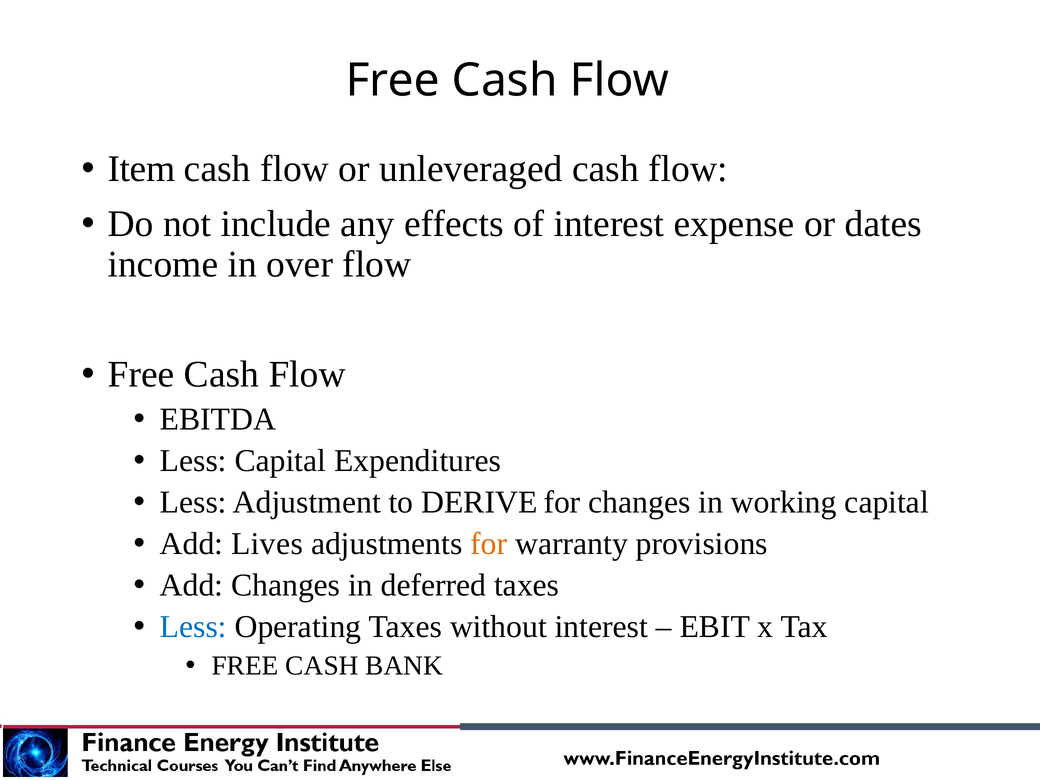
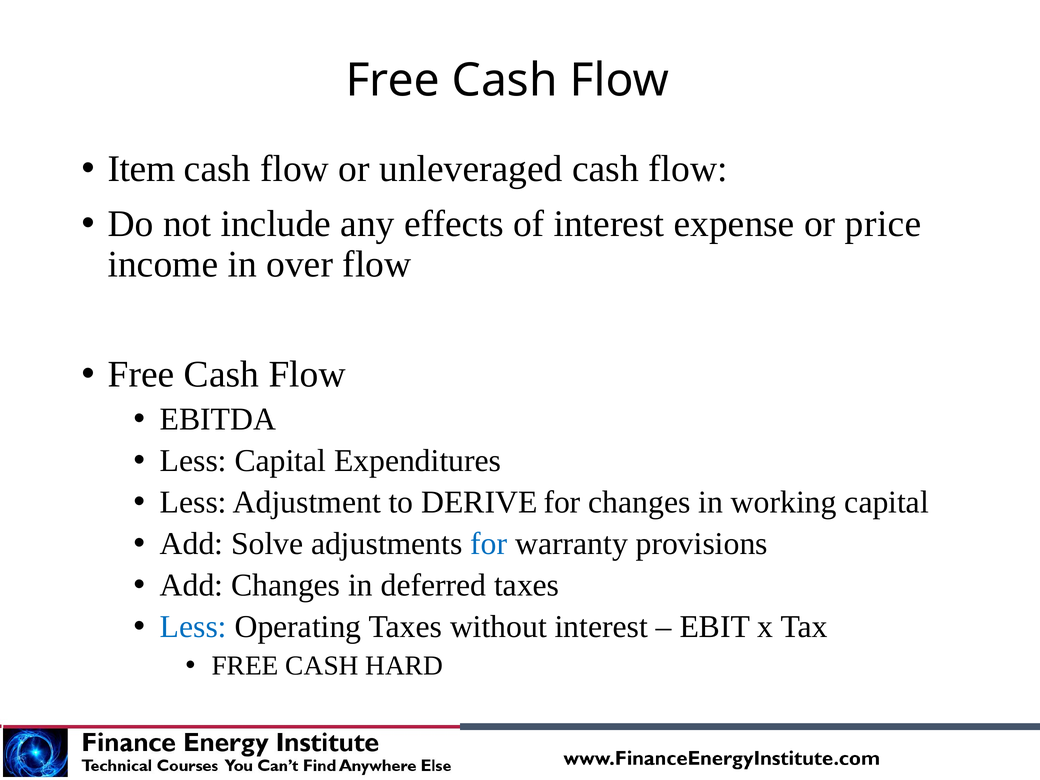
dates: dates -> price (883, 224)
Lives: Lives -> Solve (267, 544)
for colour: orange -> blue (489, 544)
BANK: BANK -> HARD (404, 666)
